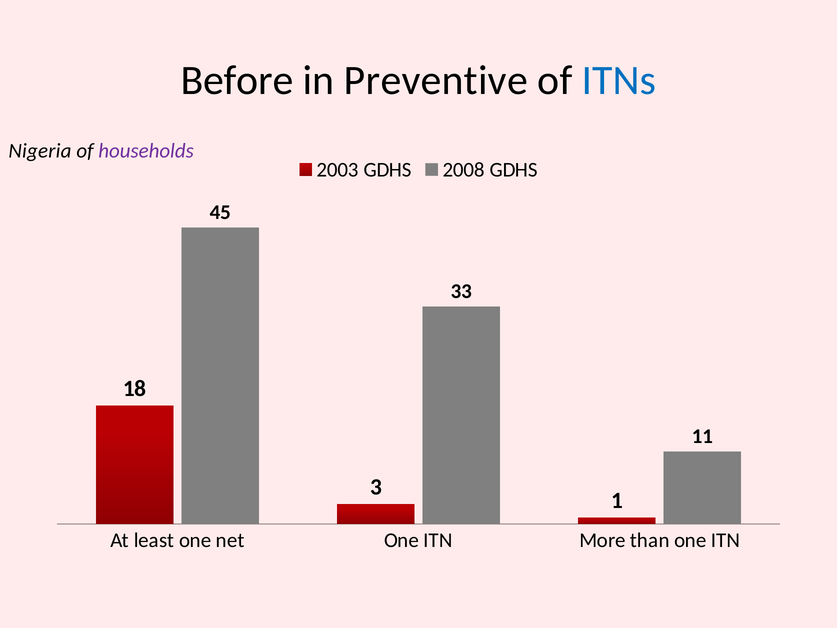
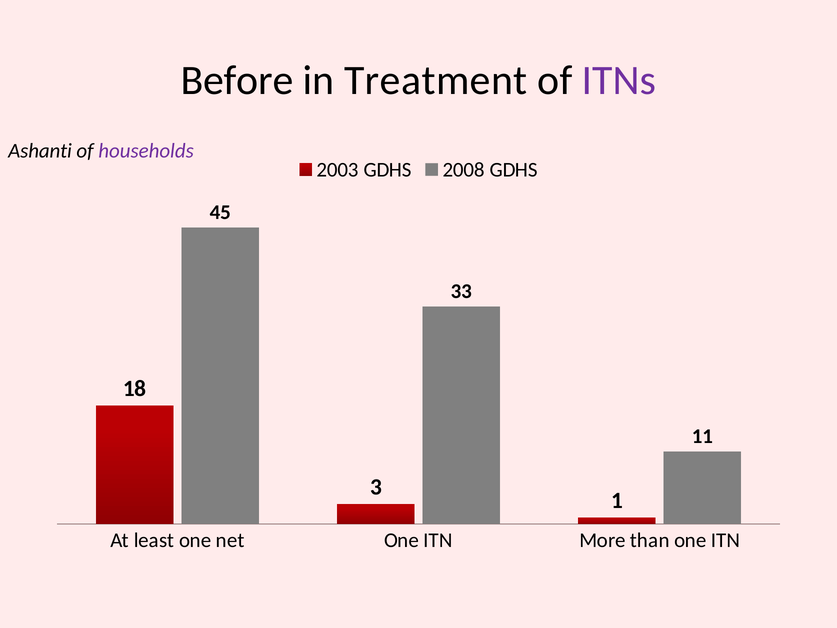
Preventive: Preventive -> Treatment (436, 80)
ITNs colour: blue -> purple (619, 80)
Nigeria: Nigeria -> Ashanti (40, 151)
